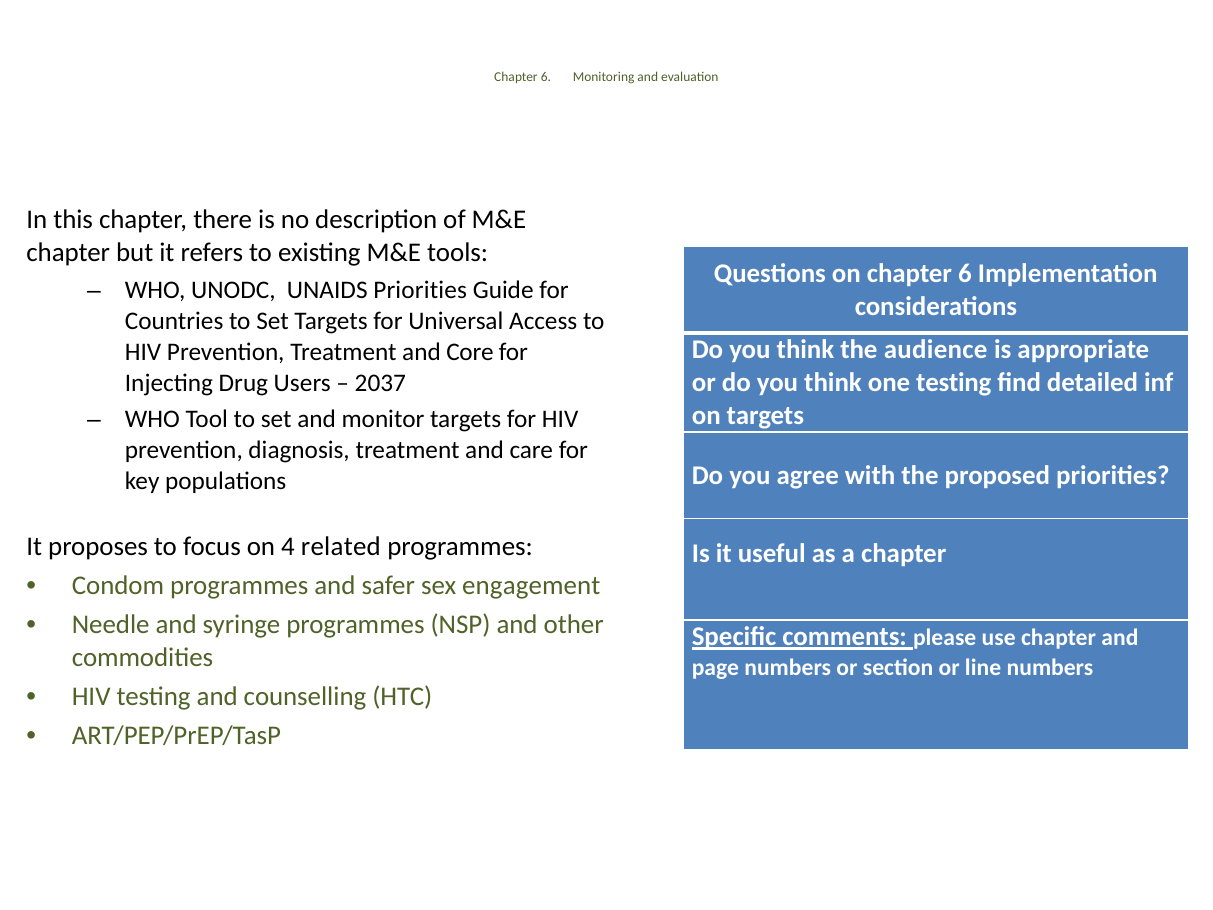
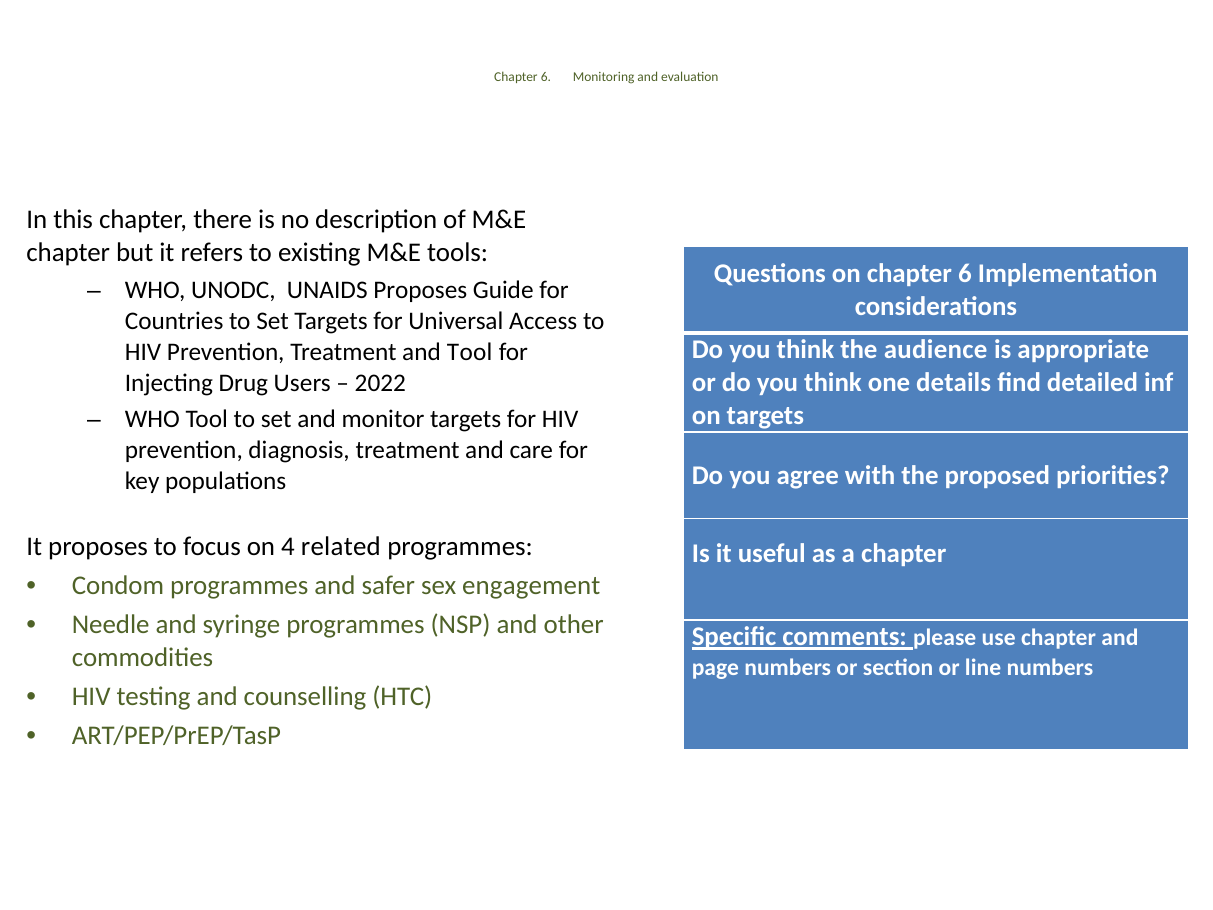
UNAIDS Priorities: Priorities -> Proposes (420, 290)
and Core: Core -> Tool (470, 352)
one testing: testing -> details (954, 383)
2037: 2037 -> 2022 (380, 383)
